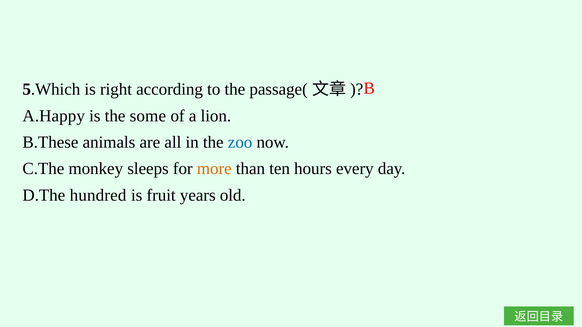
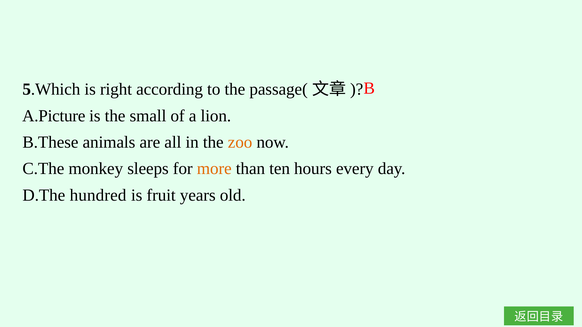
A.Happy: A.Happy -> A.Picture (54, 116)
some: some -> small (148, 116)
zoo colour: blue -> orange (240, 142)
